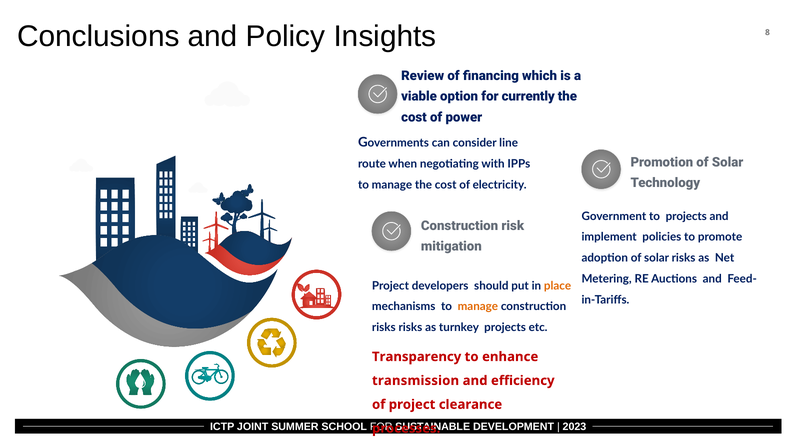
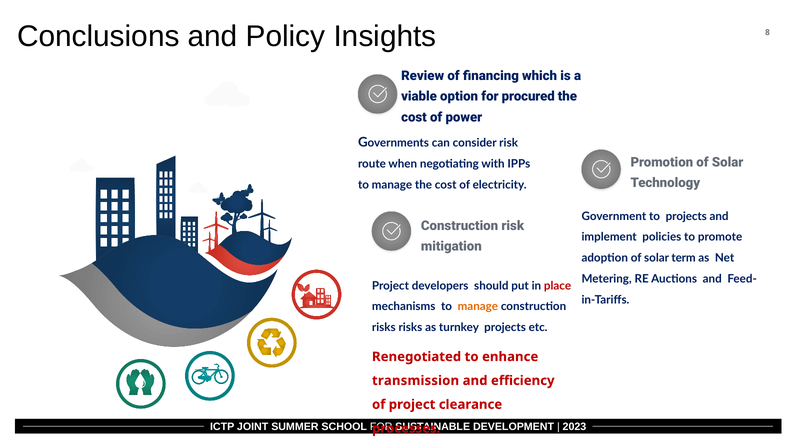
currently: currently -> procured (528, 97)
consider line: line -> risk (509, 143)
solar risks: risks -> term (684, 258)
place colour: orange -> red (558, 286)
Transparency: Transparency -> Renegotiated (417, 357)
